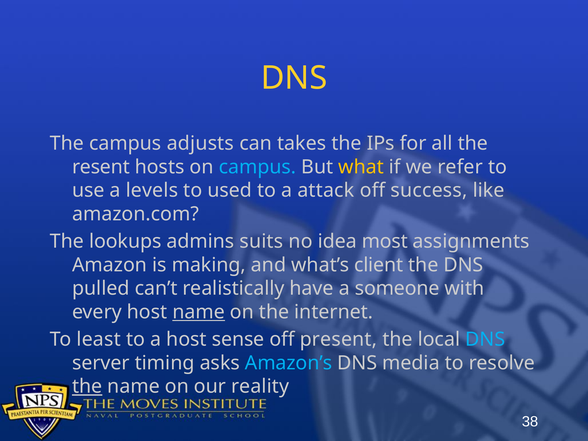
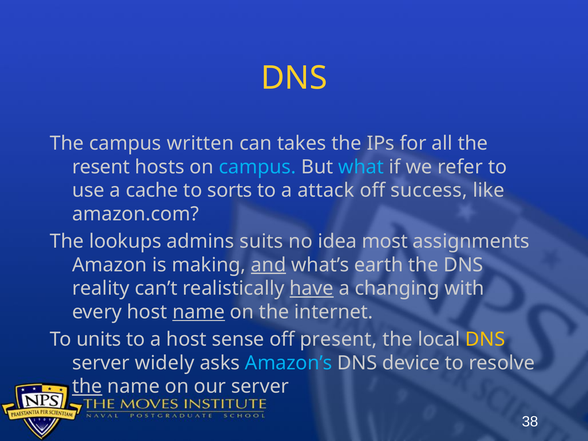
adjusts: adjusts -> written (200, 143)
what colour: yellow -> light blue (361, 167)
levels: levels -> cache (152, 191)
used: used -> sorts (230, 191)
and underline: none -> present (269, 265)
client: client -> earth (379, 265)
pulled: pulled -> reality (101, 289)
have underline: none -> present (312, 289)
someone: someone -> changing (397, 289)
least: least -> units (99, 339)
DNS colour: light blue -> yellow (485, 339)
timing: timing -> widely (165, 363)
media: media -> device (411, 363)
our reality: reality -> server (260, 386)
